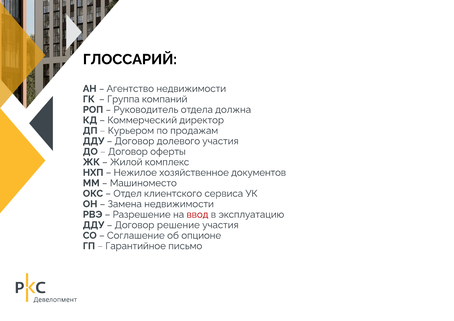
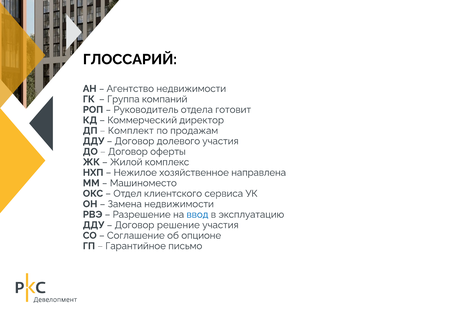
должна: должна -> готовит (233, 110)
Курьером: Курьером -> Комплект (131, 131)
документов: документов -> направлена (259, 173)
ввод colour: red -> blue (197, 215)
